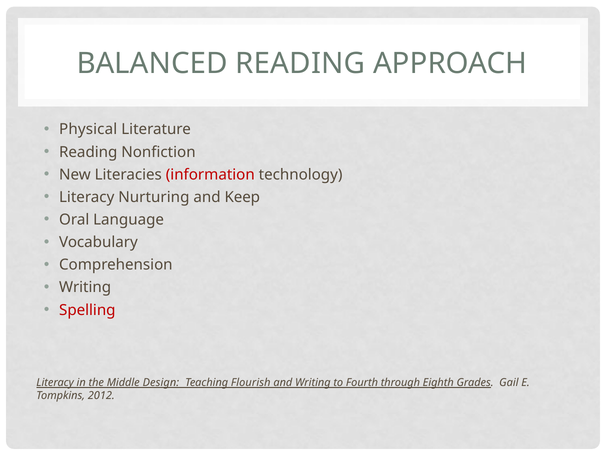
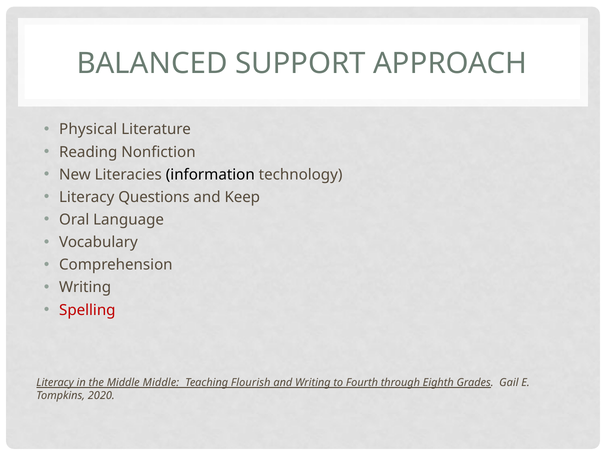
BALANCED READING: READING -> SUPPORT (300, 64)
information colour: red -> black (210, 174)
Nurturing: Nurturing -> Questions (154, 197)
Middle Design: Design -> Middle (161, 382)
2012: 2012 -> 2020 (101, 395)
